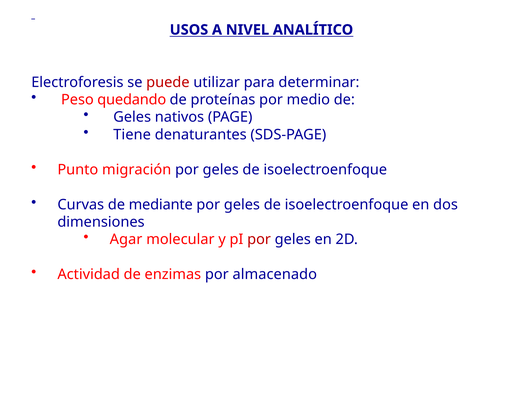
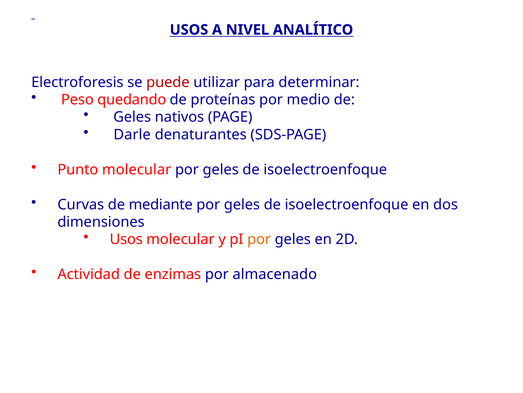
Tiene: Tiene -> Darle (132, 134)
Punto migración: migración -> molecular (137, 169)
Agar: Agar -> Usos (126, 239)
por colour: red -> orange (259, 239)
